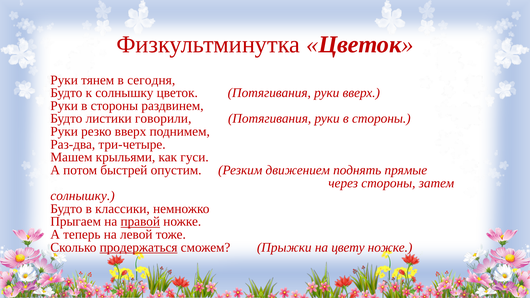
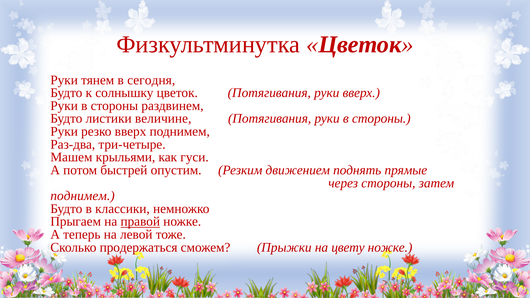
говорили: говорили -> величине (163, 119)
солнышку: солнышку -> поднимем (83, 196)
продержаться underline: present -> none (139, 247)
